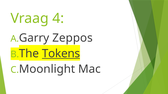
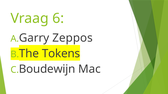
4: 4 -> 6 (58, 18)
Tokens underline: present -> none (61, 54)
Moonlight: Moonlight -> Boudewijn (47, 69)
